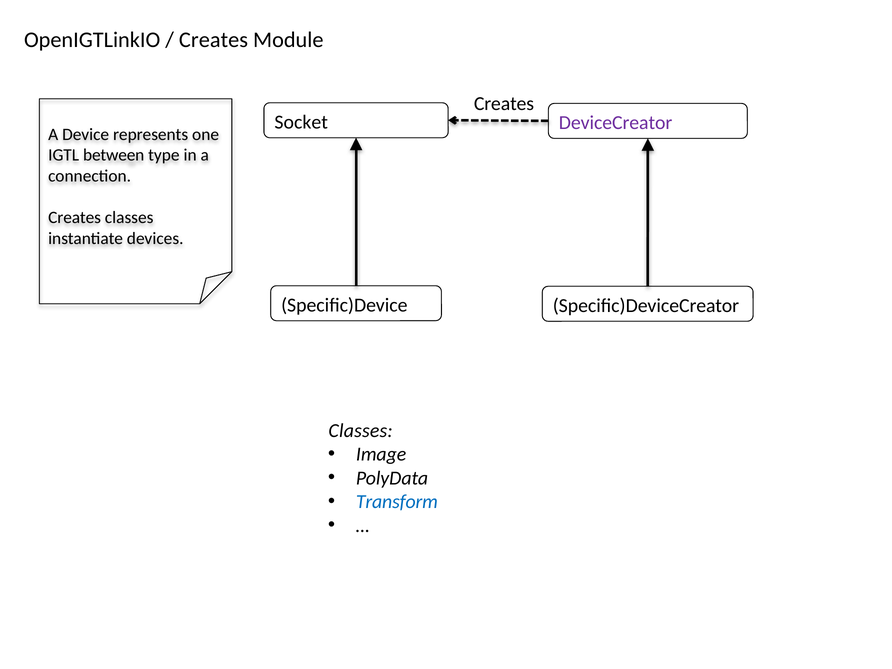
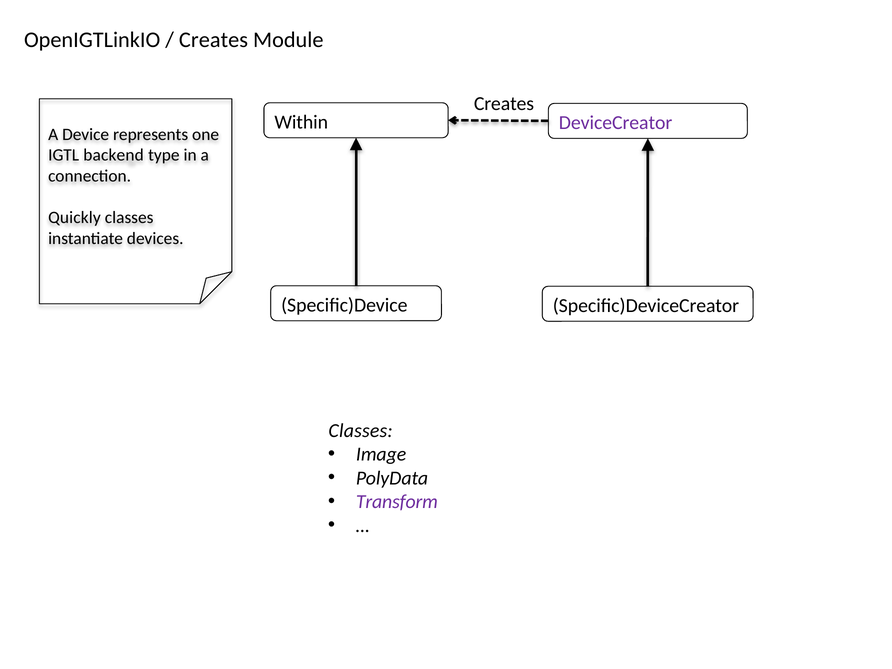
Socket: Socket -> Within (301, 122)
between: between -> backend (114, 155)
Creates: Creates -> Quickly (74, 218)
Transform colour: blue -> purple (397, 502)
